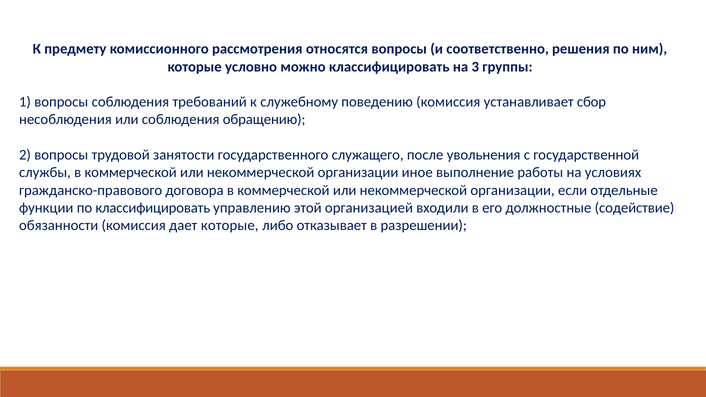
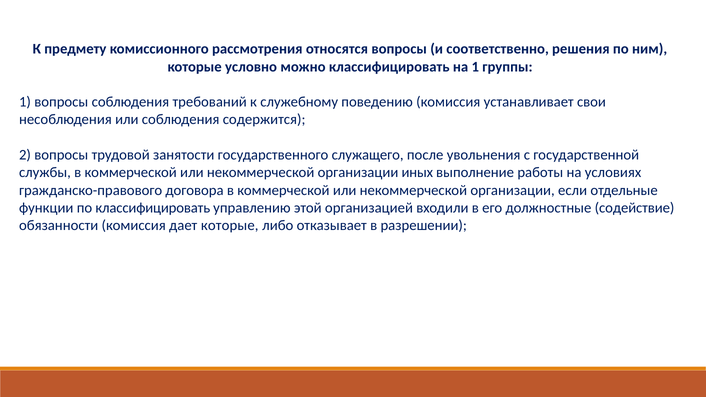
на 3: 3 -> 1 (475, 67)
сбор: сбор -> свои (591, 102)
обращению: обращению -> содержится (264, 120)
иное: иное -> иных (417, 173)
